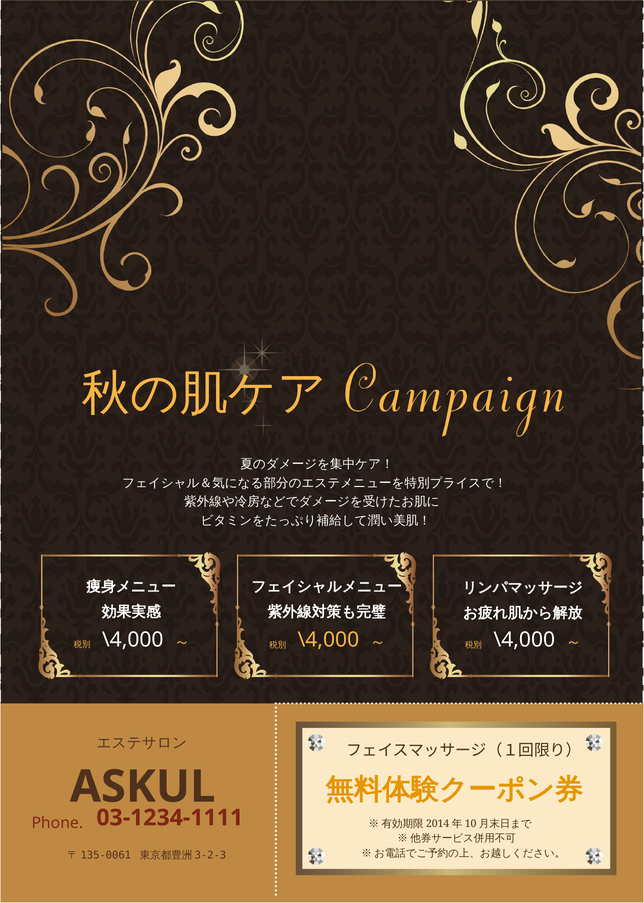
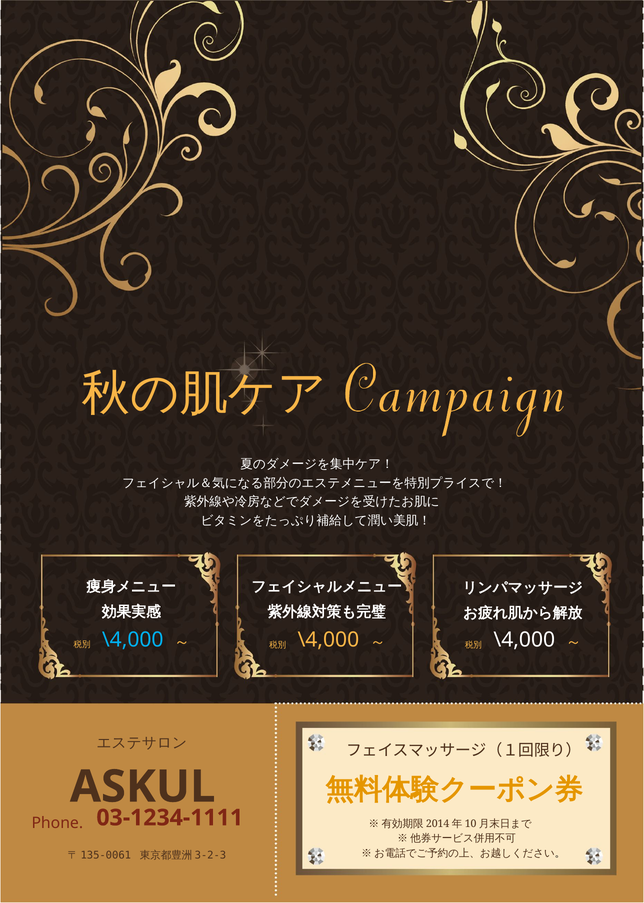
\4,000 colour: white -> light blue (133, 640)
